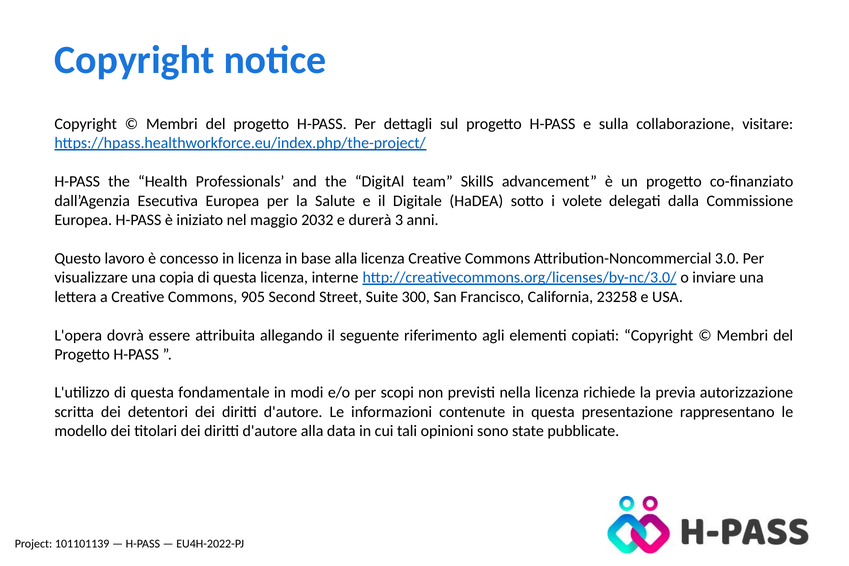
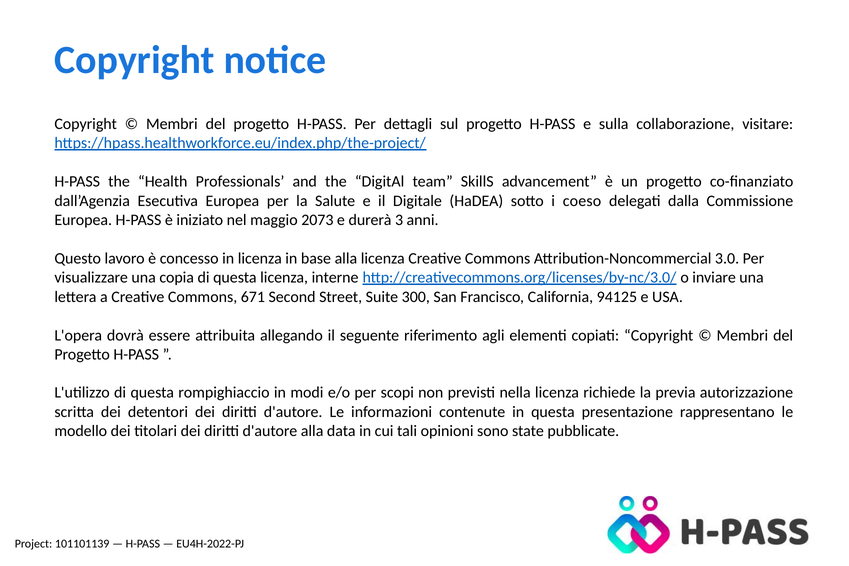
volete: volete -> coeso (582, 201)
2032: 2032 -> 2073 (317, 220)
905: 905 -> 671 (253, 297)
23258: 23258 -> 94125 (617, 297)
fondamentale: fondamentale -> rompighiaccio (224, 393)
